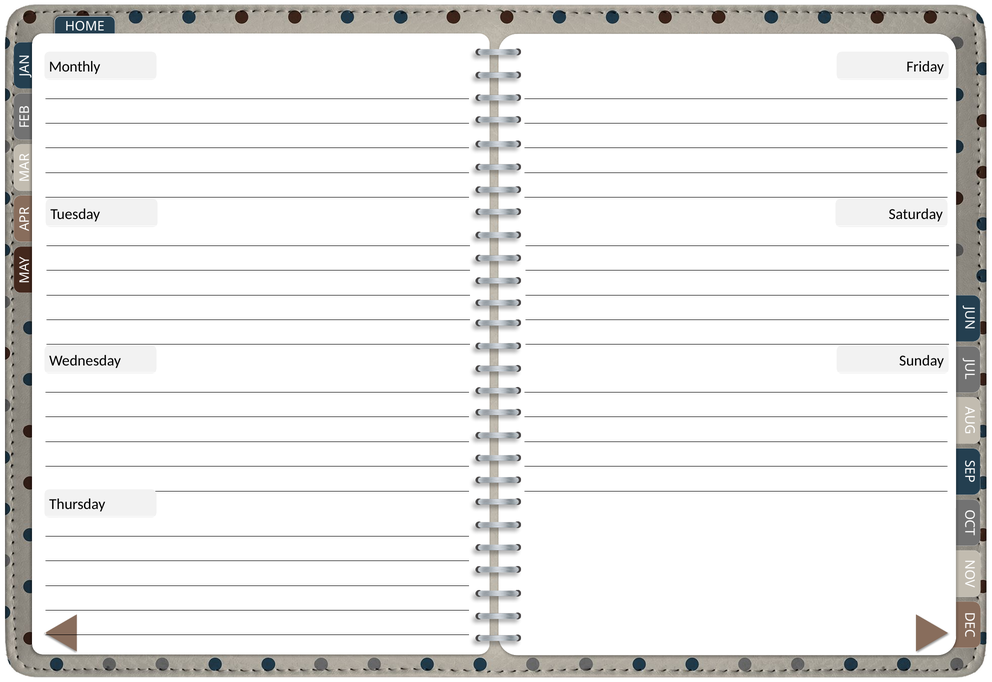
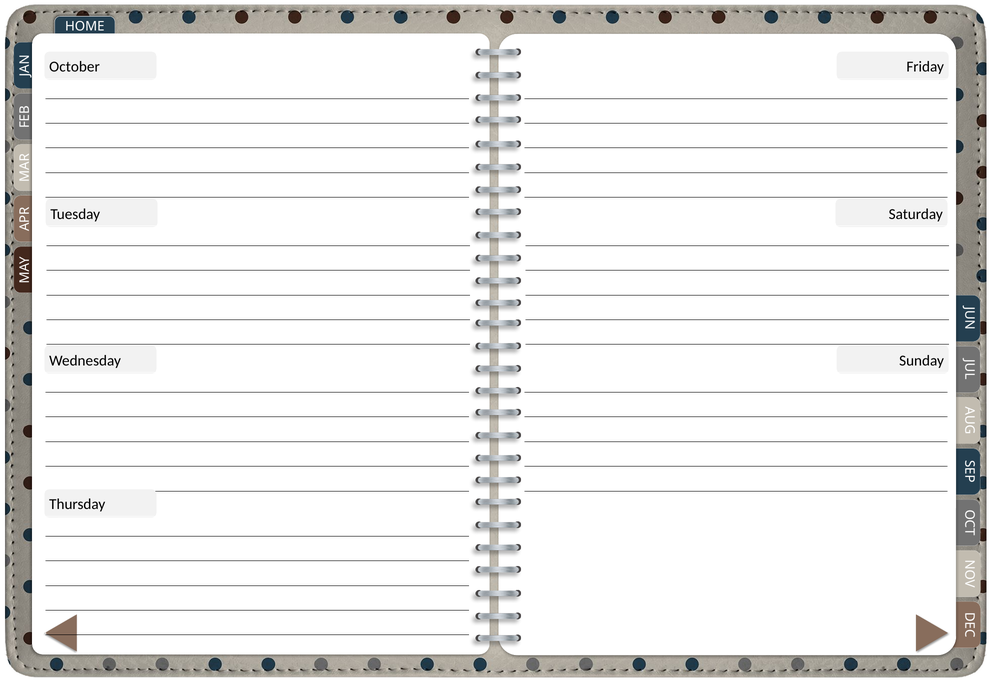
Monthly: Monthly -> October (75, 67)
